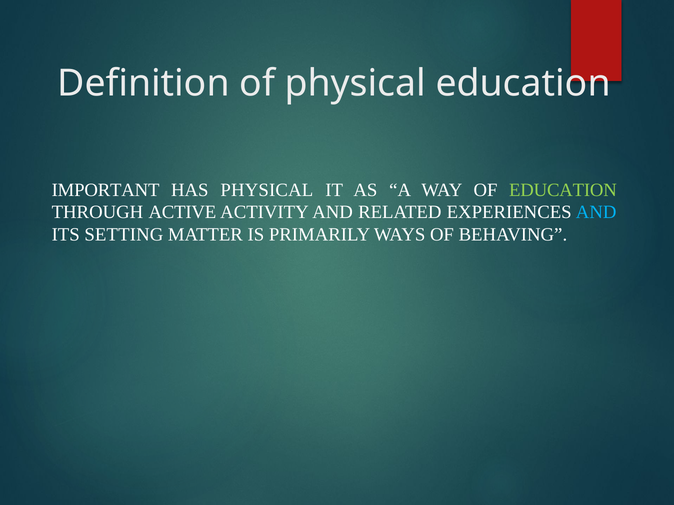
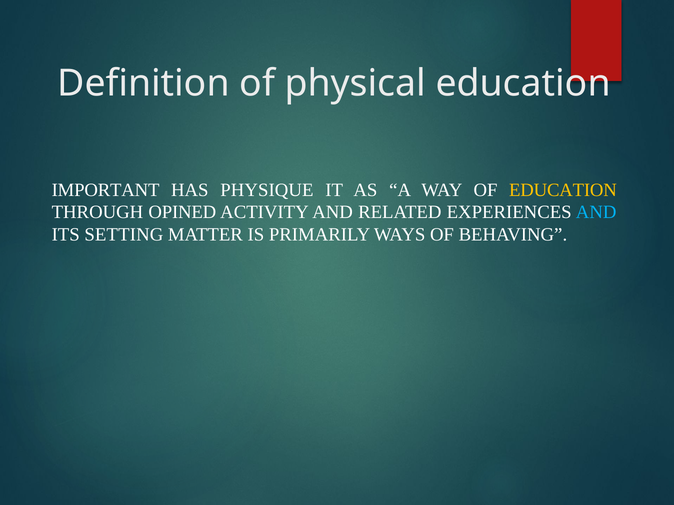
HAS PHYSICAL: PHYSICAL -> PHYSIQUE (267, 190)
EDUCATION colour: light green -> yellow (563, 190)
ACTIVE: ACTIVE -> OPINED (182, 213)
